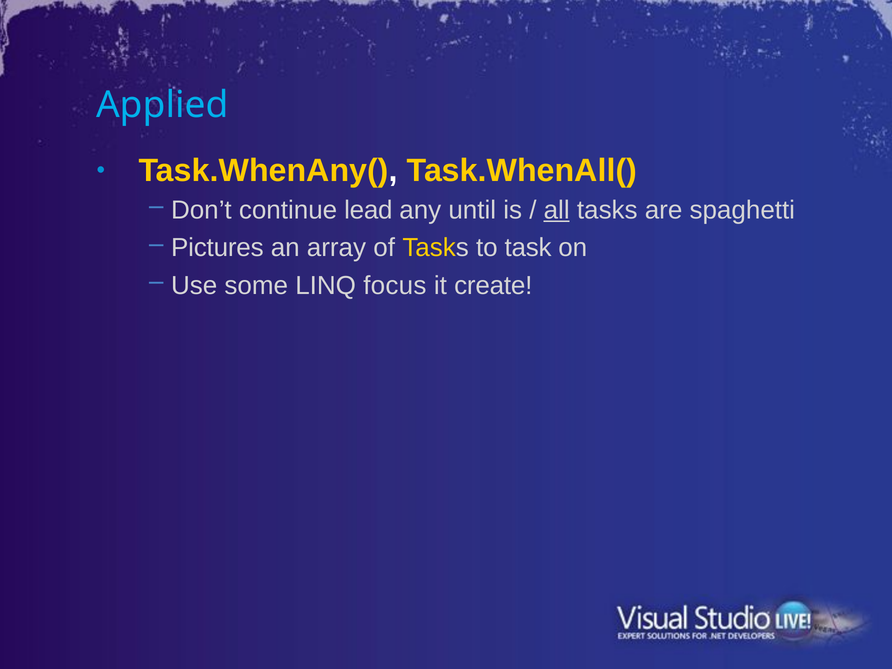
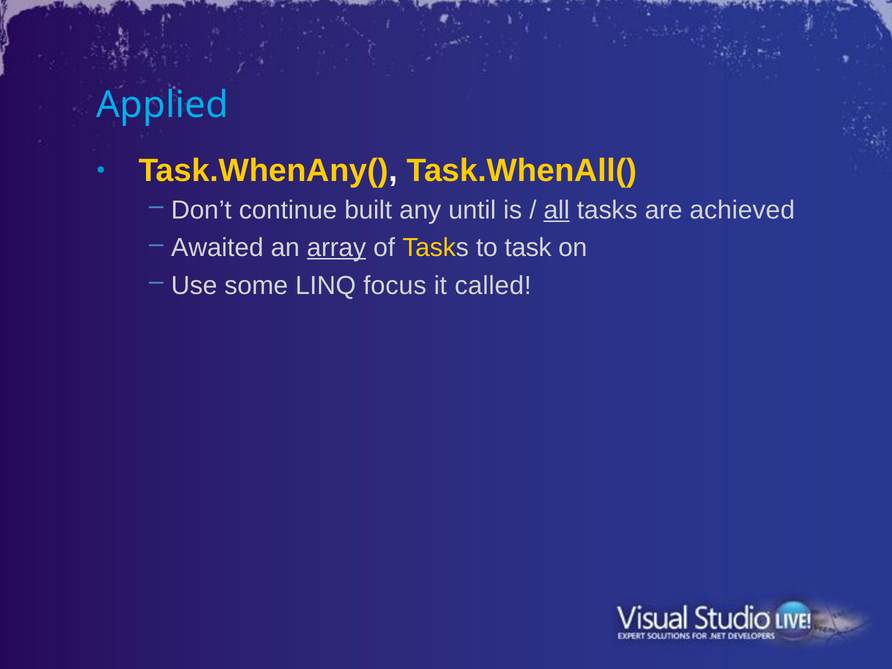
lead: lead -> built (368, 210)
spaghetti: spaghetti -> achieved (742, 210)
Pictures: Pictures -> Awaited (217, 248)
array underline: none -> present (336, 248)
create: create -> called (493, 285)
